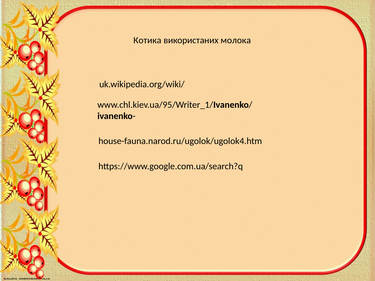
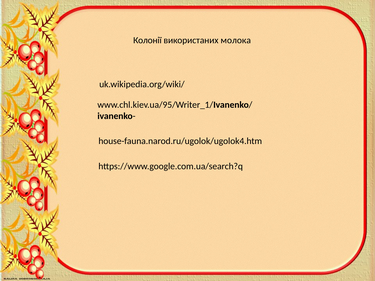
Котика: Котика -> Колонії (147, 40)
